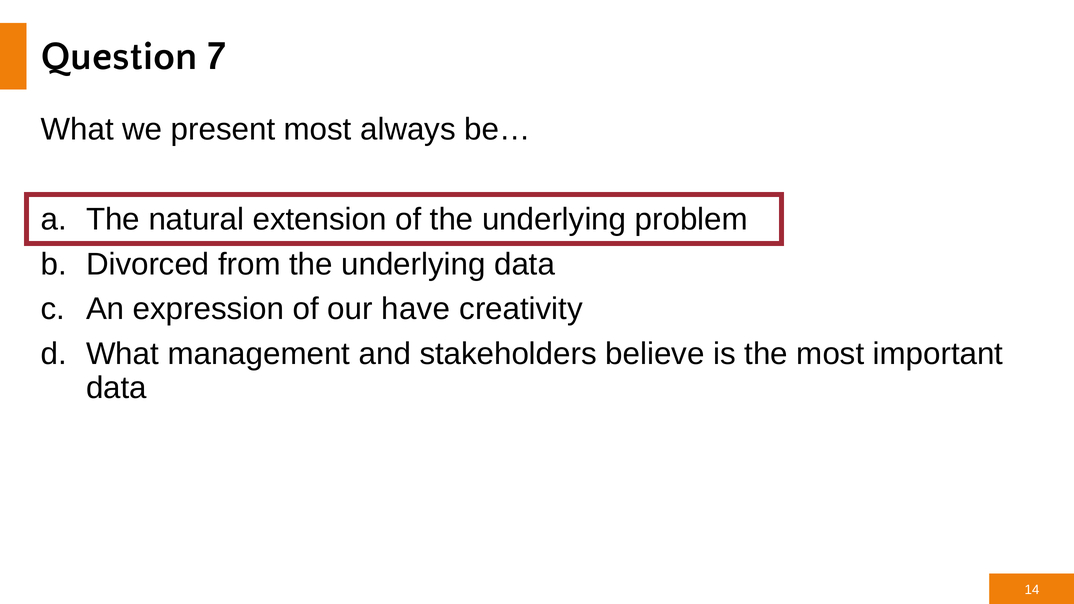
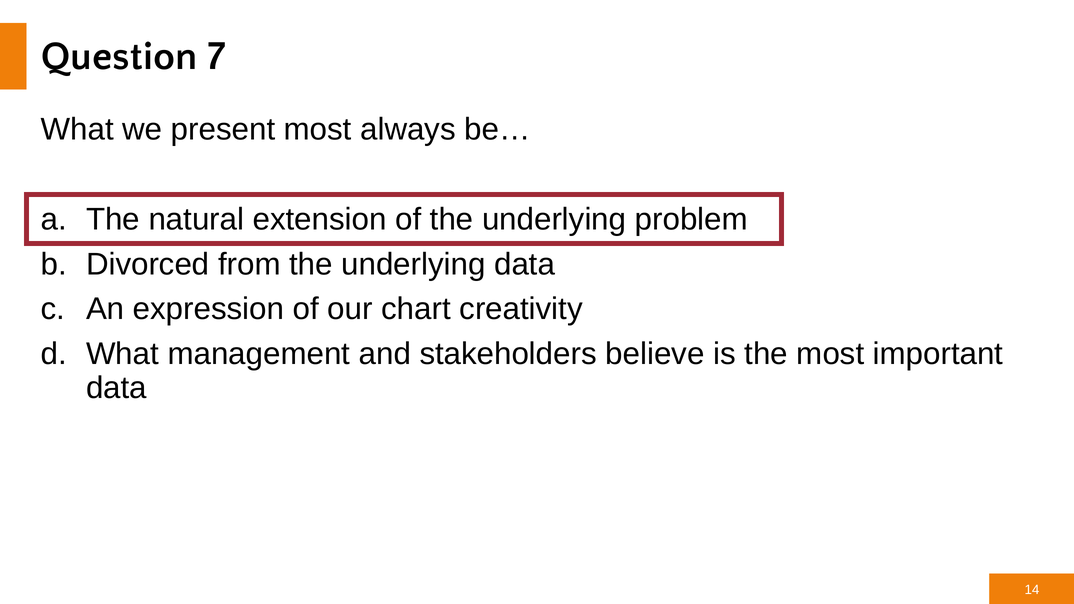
have: have -> chart (416, 309)
